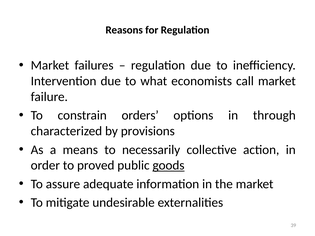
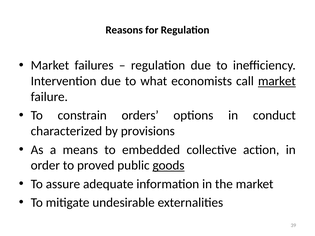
market underline: none -> present (277, 81)
through: through -> conduct (274, 116)
necessarily: necessarily -> embedded (151, 150)
